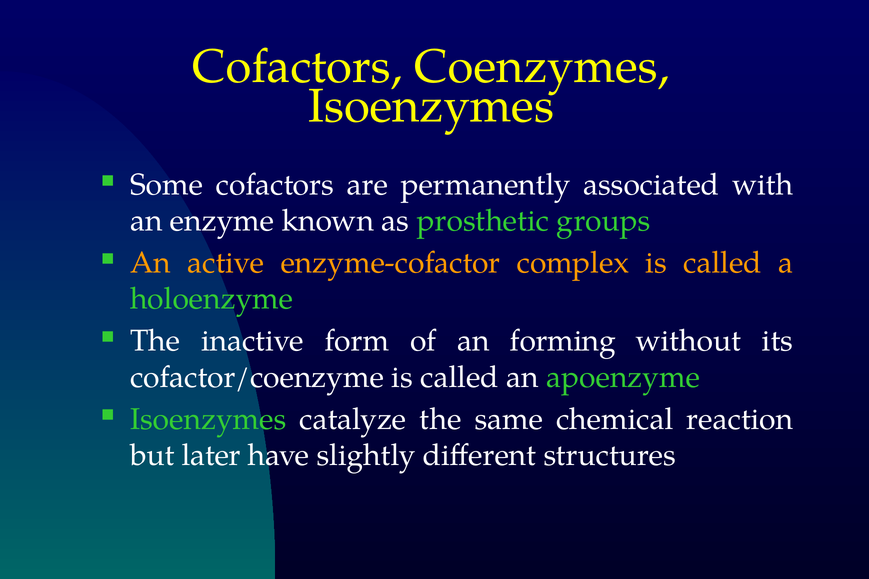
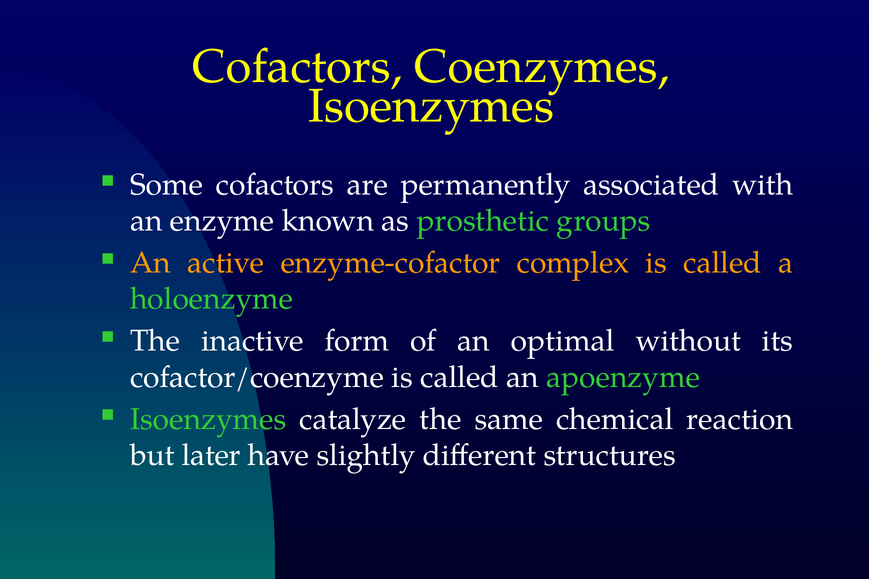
forming: forming -> optimal (563, 341)
